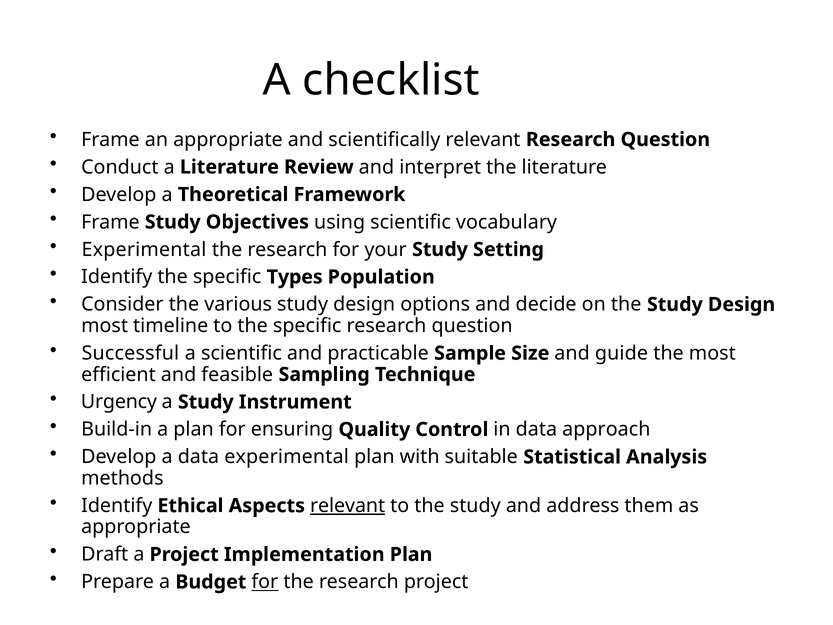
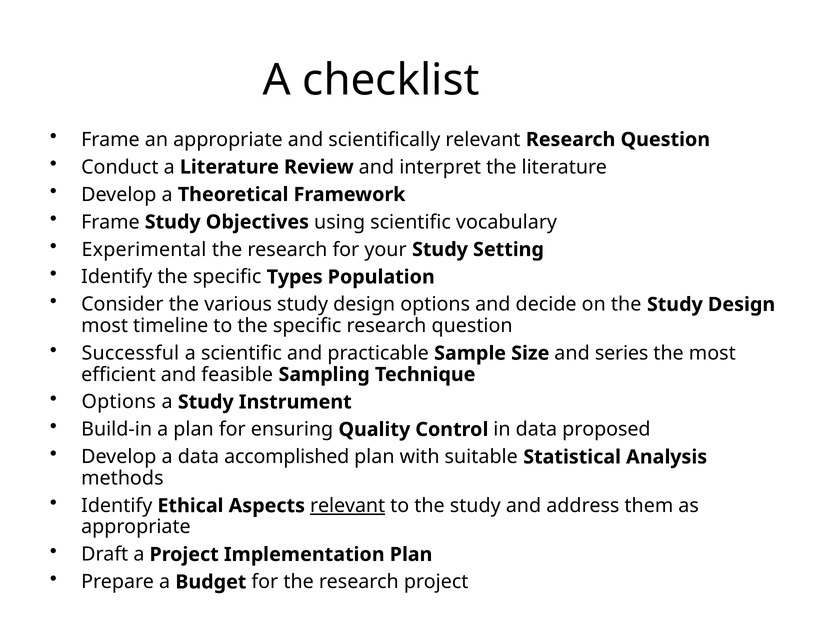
guide: guide -> series (622, 353)
Urgency: Urgency -> Options (119, 402)
approach: approach -> proposed (606, 429)
data experimental: experimental -> accomplished (287, 457)
for underline: present -> none (265, 582)
